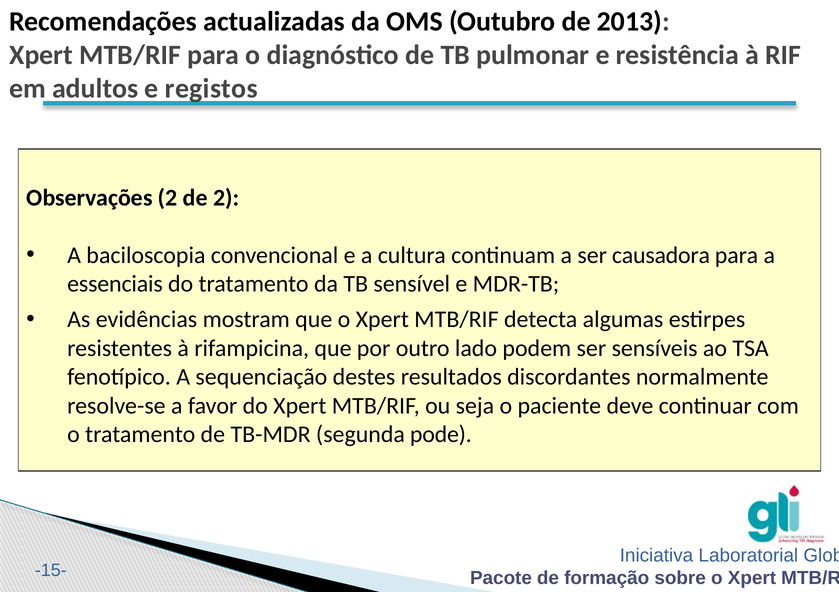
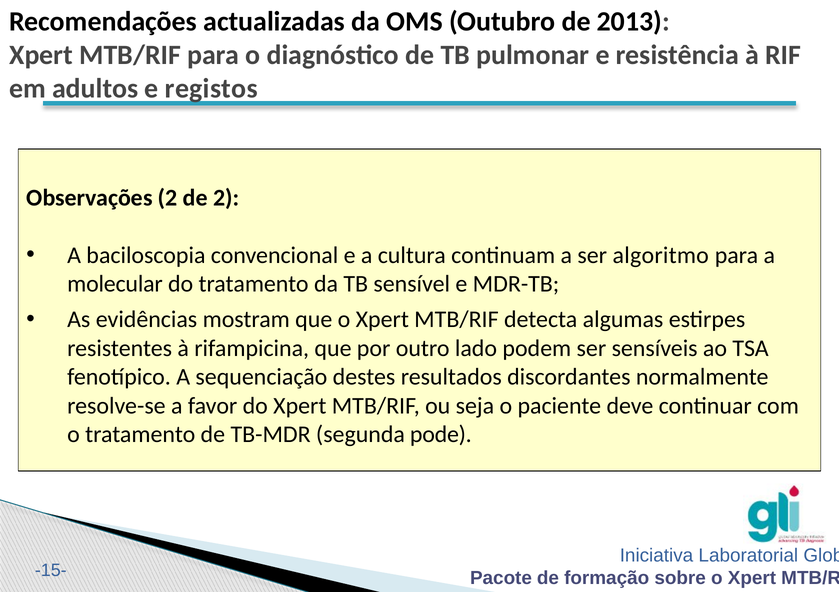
causadora: causadora -> algoritmo (661, 255)
essenciais: essenciais -> molecular (115, 284)
